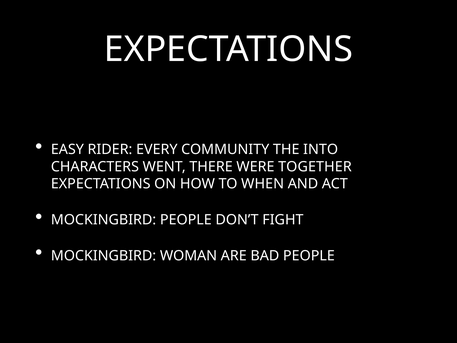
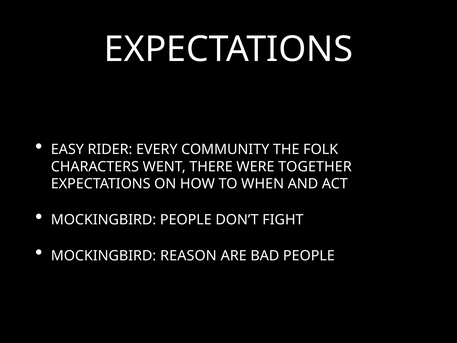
INTO: INTO -> FOLK (321, 149)
WOMAN: WOMAN -> REASON (188, 256)
